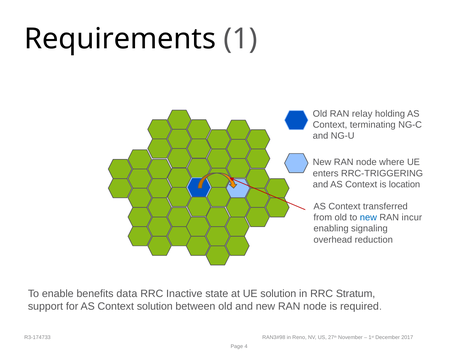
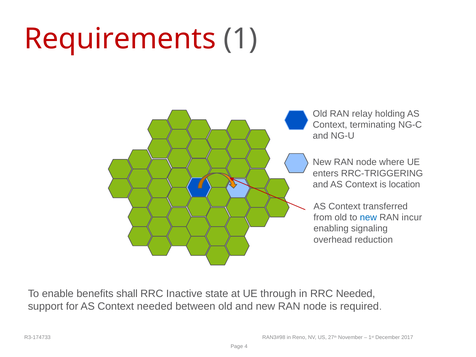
Requirements colour: black -> red (120, 39)
data: data -> shall (127, 294)
UE solution: solution -> through (278, 294)
RRC Stratum: Stratum -> Needed (356, 294)
Context solution: solution -> needed (155, 306)
